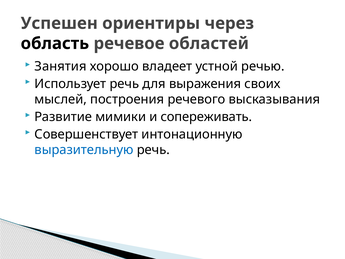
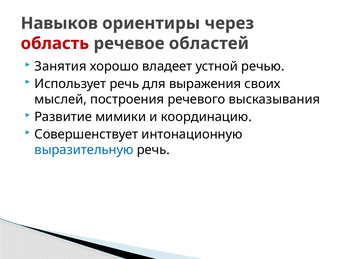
Успешен: Успешен -> Навыков (59, 23)
область colour: black -> red (55, 43)
сопереживать: сопереживать -> координацию (206, 117)
